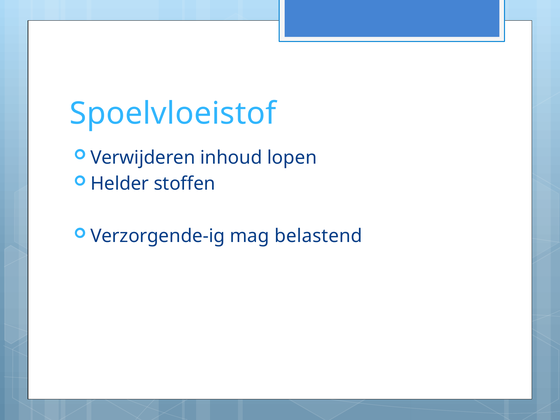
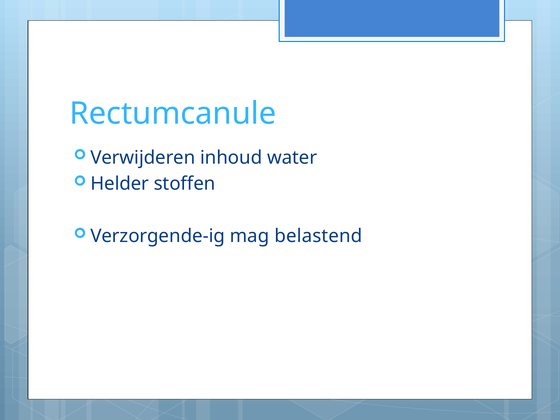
Spoelvloeistof: Spoelvloeistof -> Rectumcanule (173, 114)
lopen: lopen -> water (292, 158)
